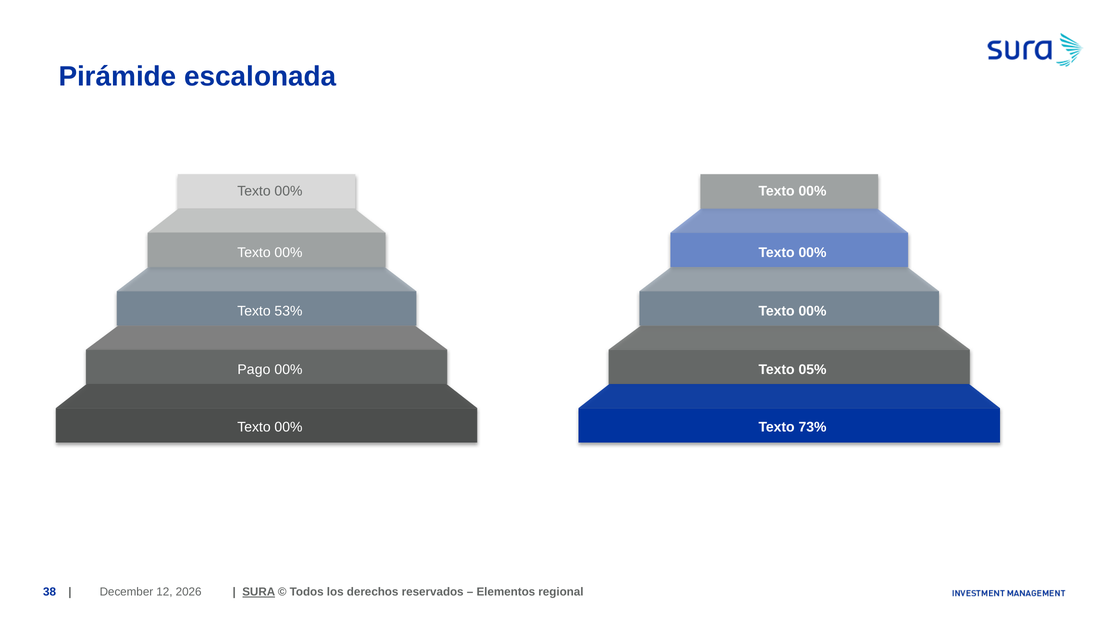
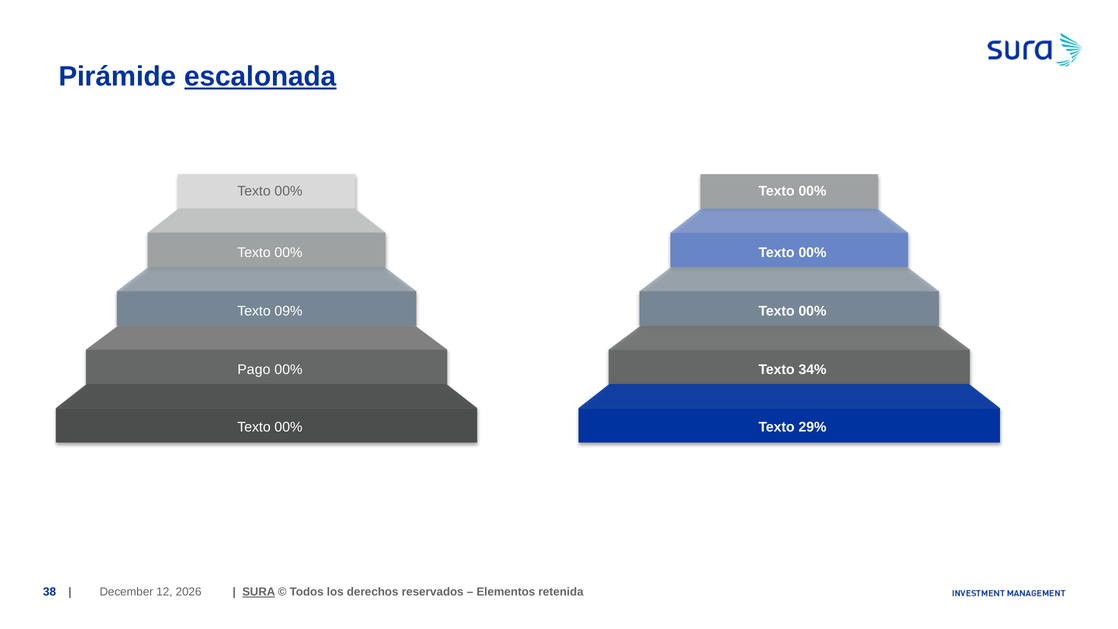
escalonada underline: none -> present (260, 77)
53%: 53% -> 09% (288, 311)
05%: 05% -> 34% (813, 369)
73%: 73% -> 29% (813, 427)
regional: regional -> retenida (561, 592)
